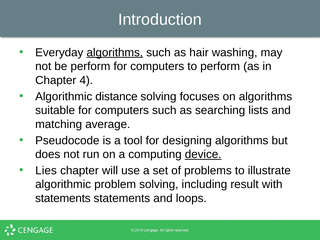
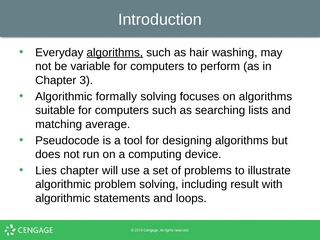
be perform: perform -> variable (90, 66)
4: 4 -> 3 (86, 80)
distance: distance -> formally (116, 96)
device underline: present -> none (203, 154)
statements: statements -> algorithmic (63, 198)
